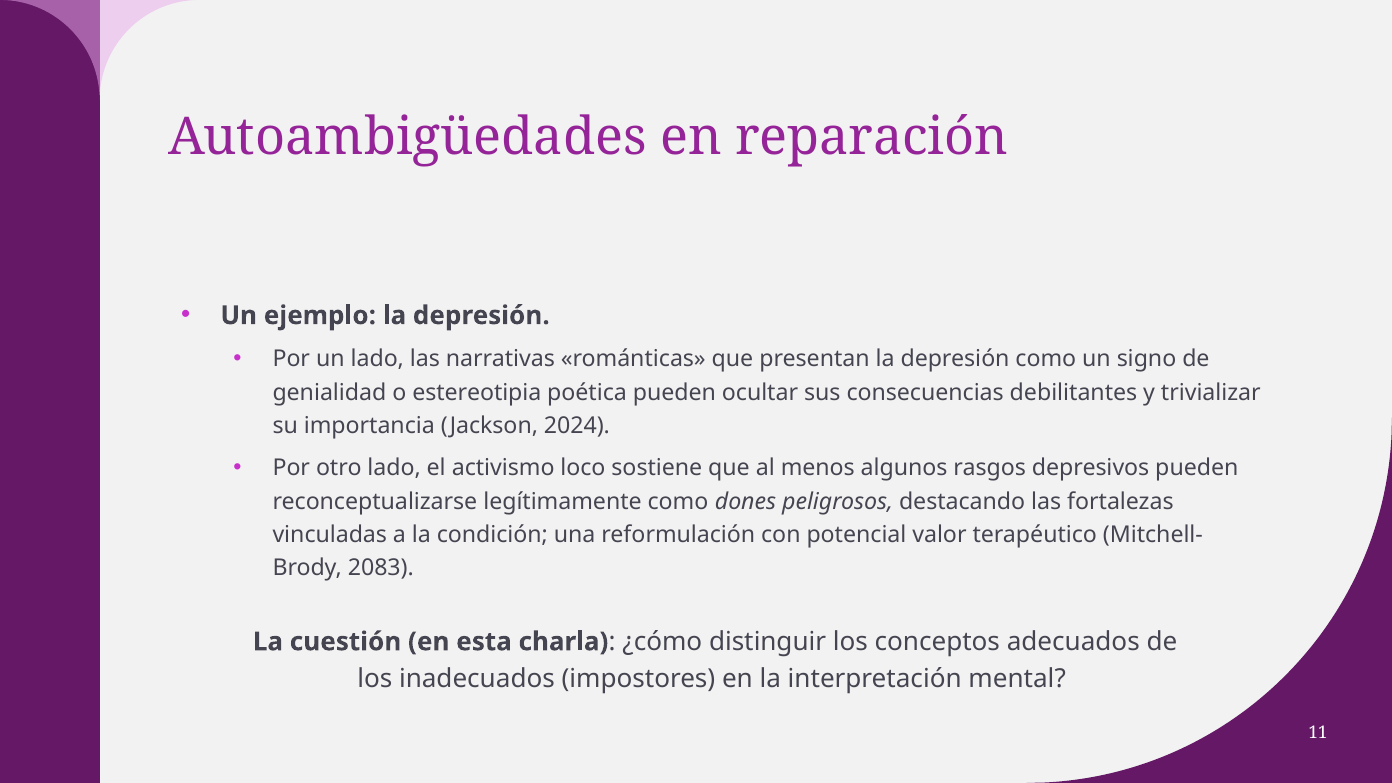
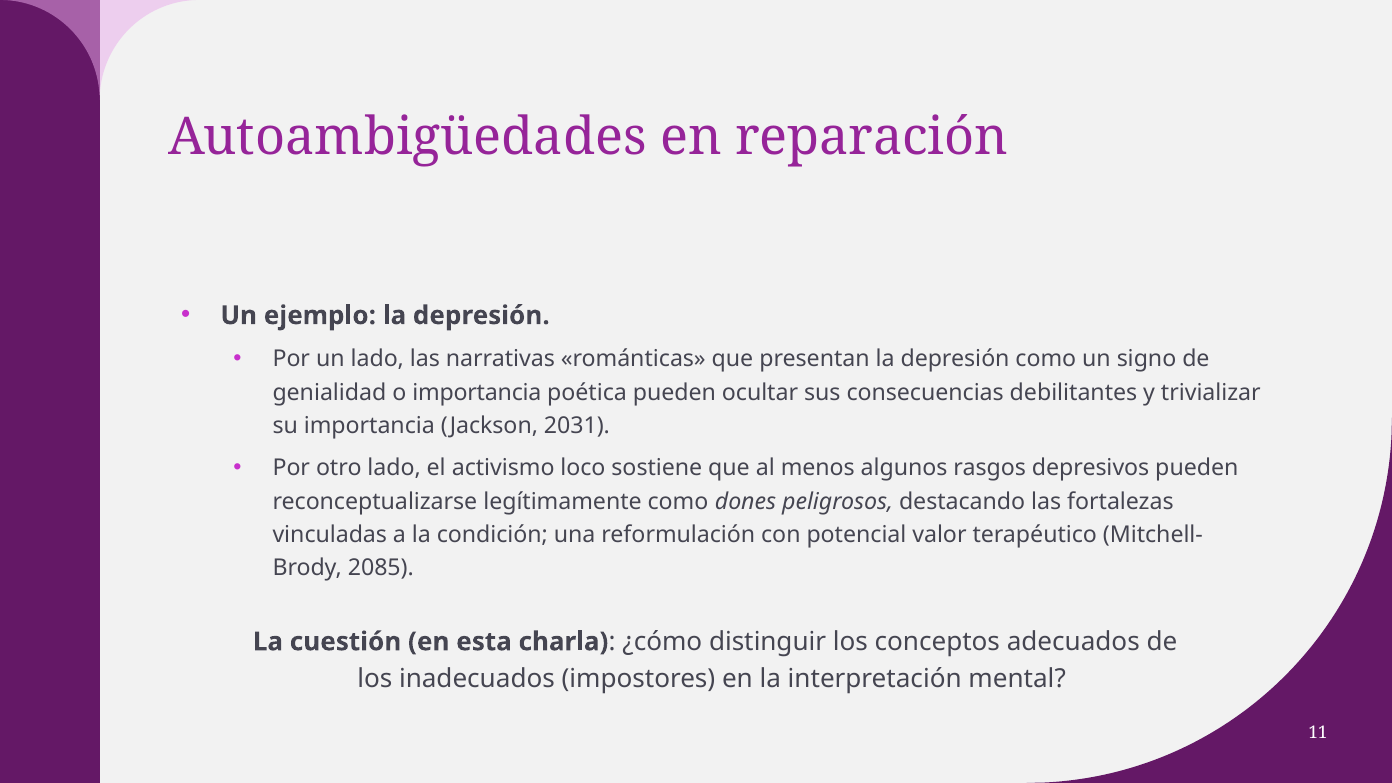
o estereotipia: estereotipia -> importancia (477, 393)
2024: 2024 -> 2031 (577, 426)
2083: 2083 -> 2085 (381, 568)
